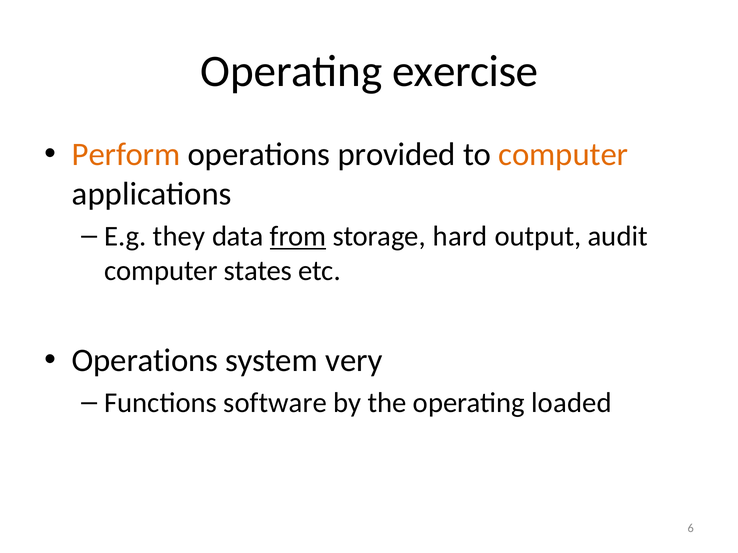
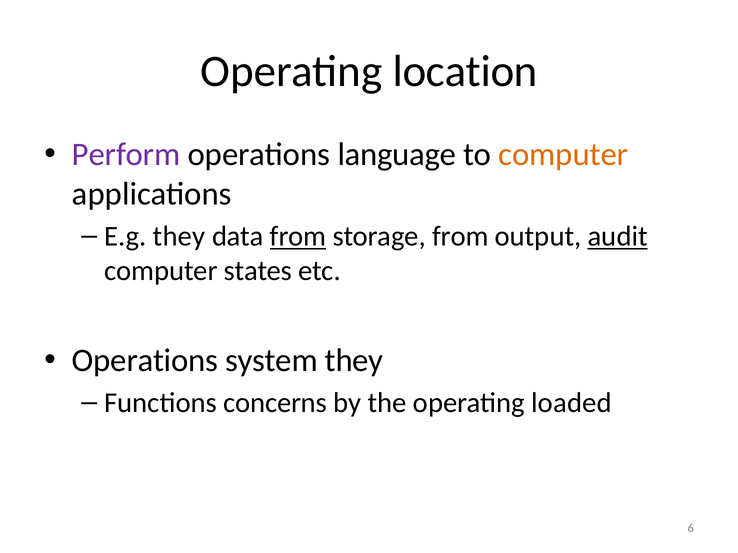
exercise: exercise -> location (465, 71)
Perform colour: orange -> purple (126, 155)
provided: provided -> language (397, 155)
storage hard: hard -> from (460, 237)
audit underline: none -> present (618, 237)
system very: very -> they (354, 361)
software: software -> concerns (275, 403)
